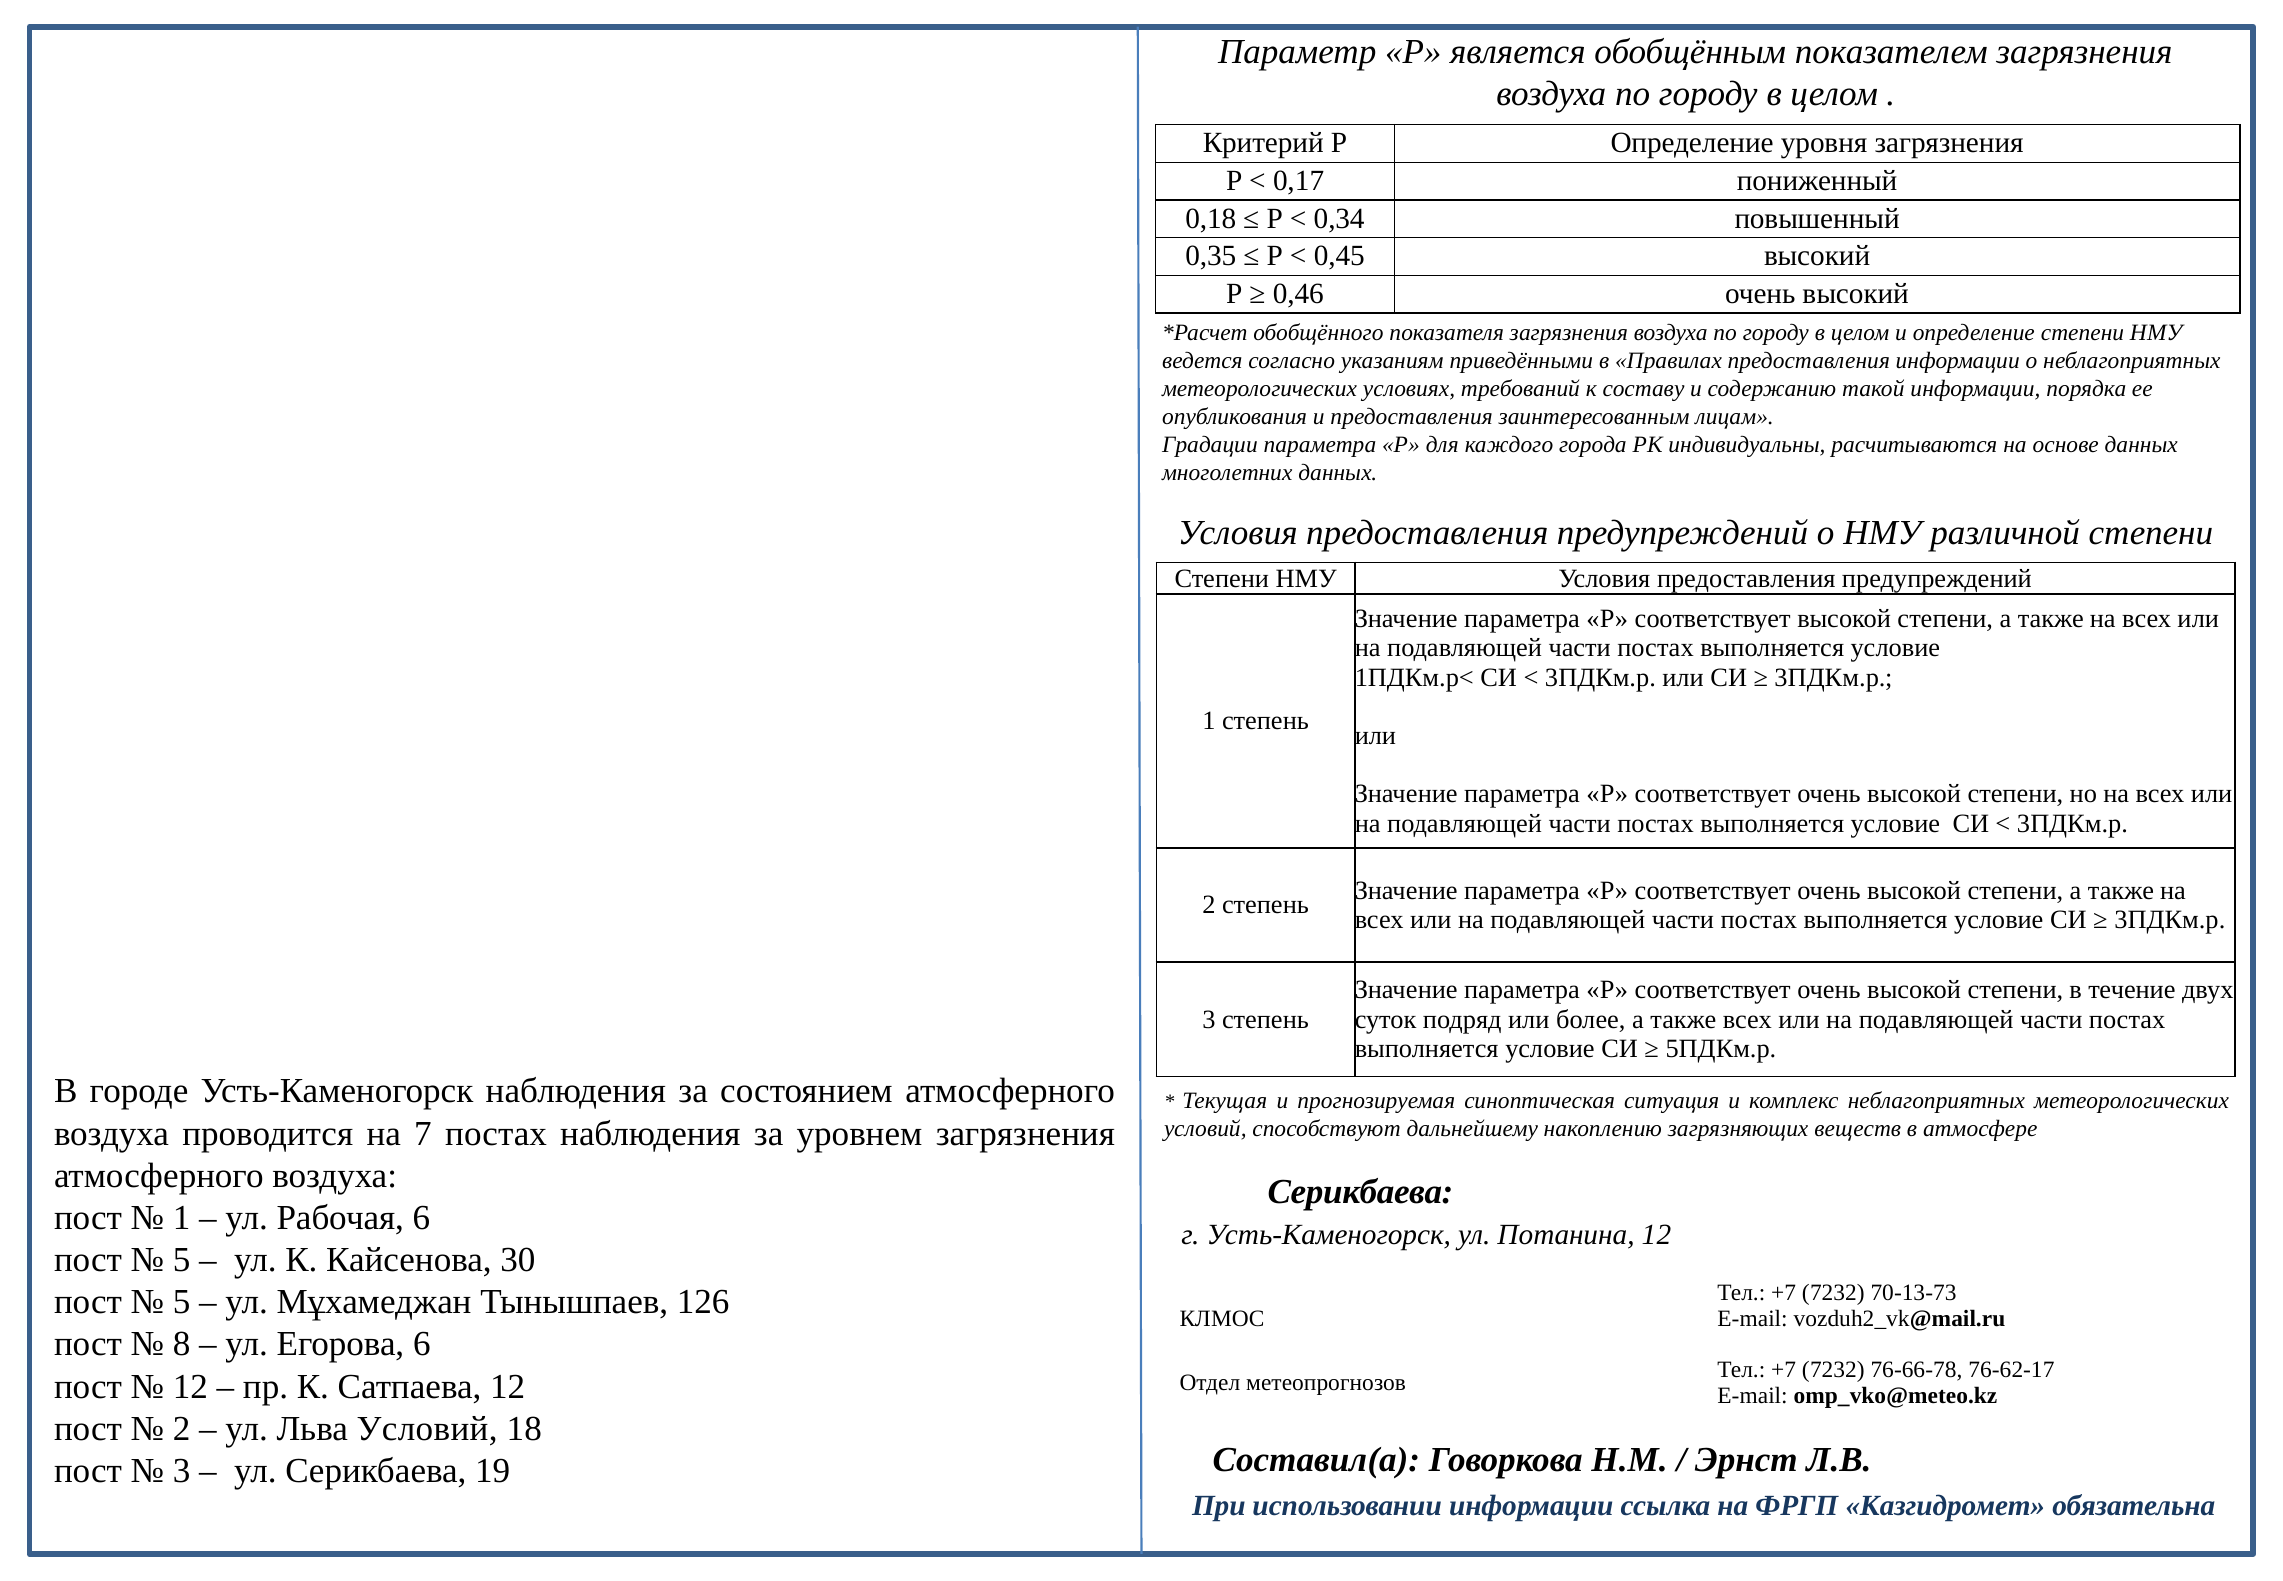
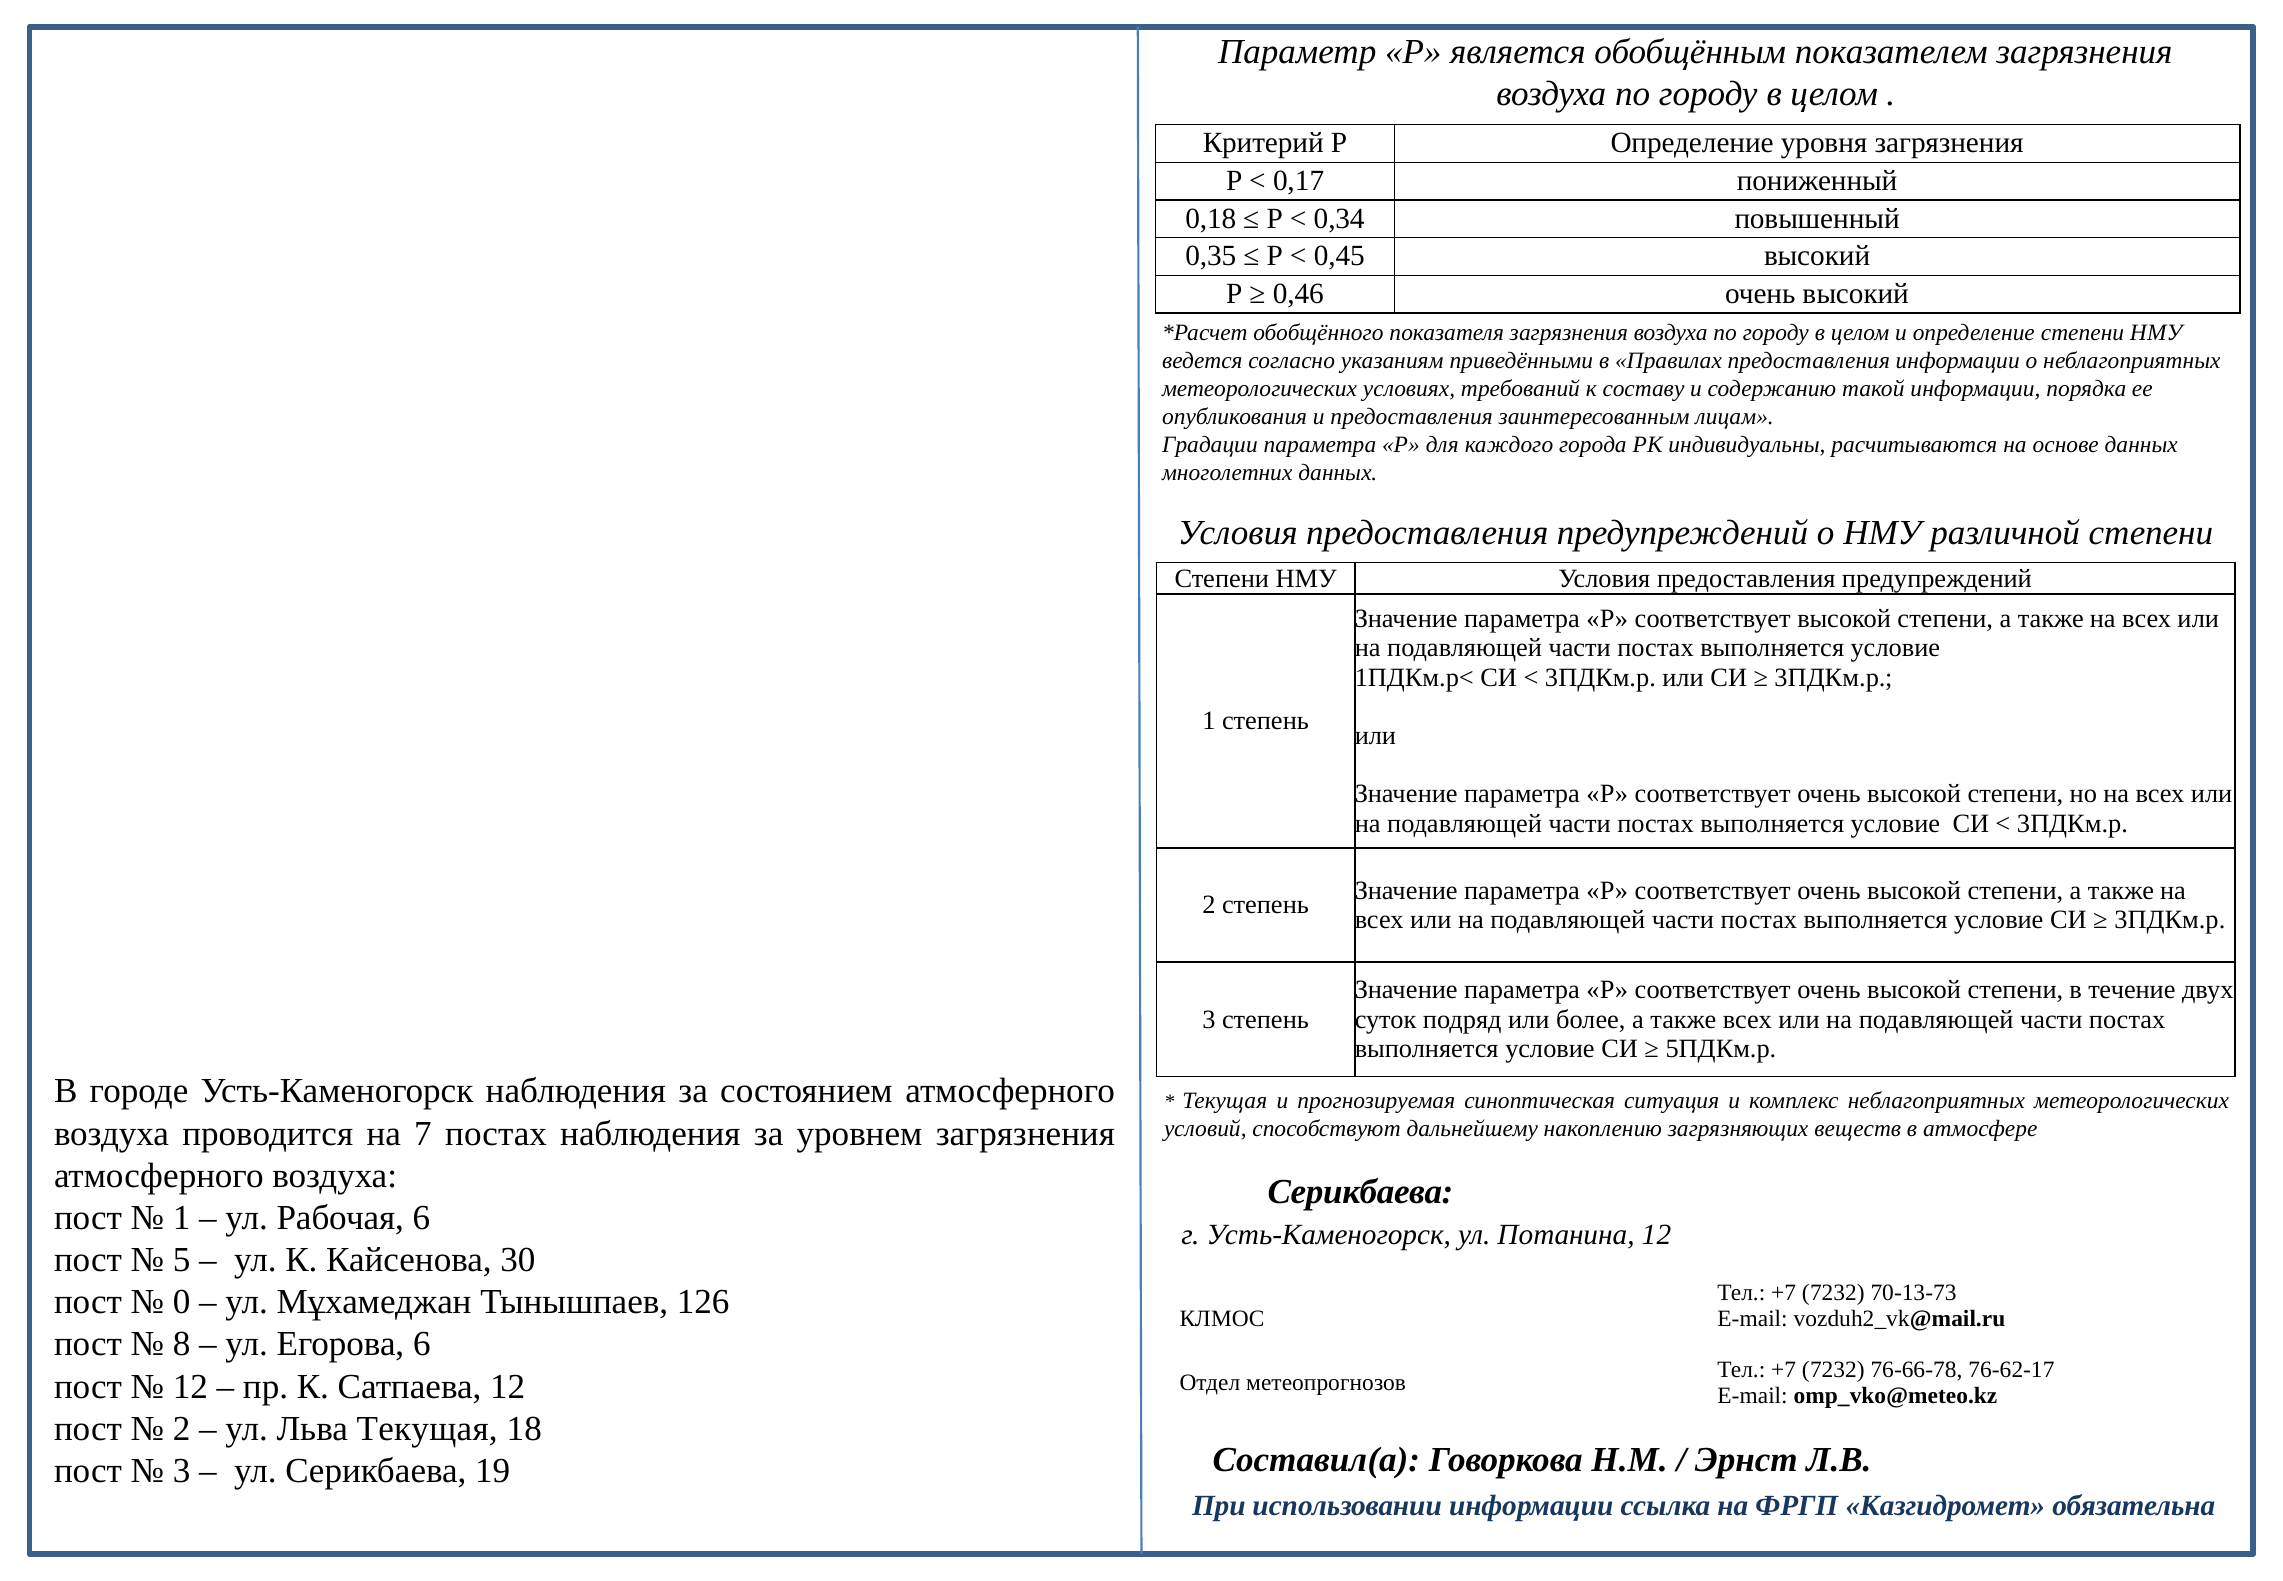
5: 5 -> 0 (182, 1302)
Льва Условий: Условий -> Текущая (427, 1428)
